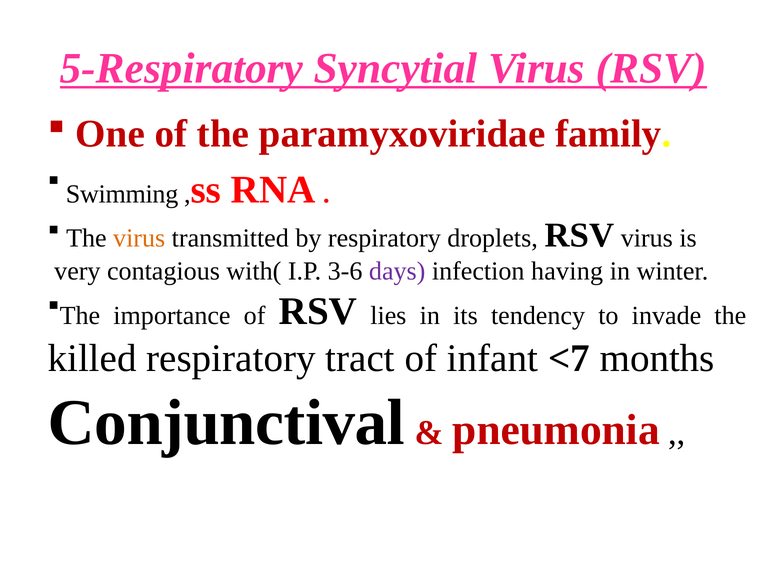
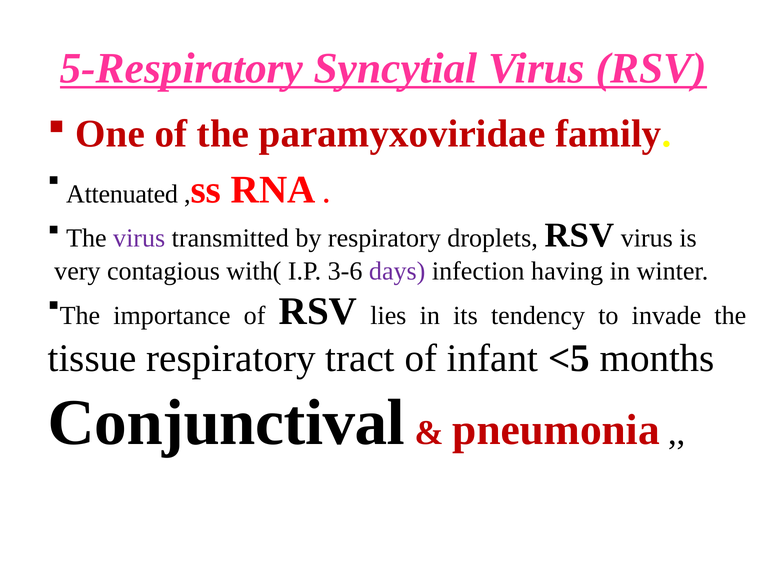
Swimming: Swimming -> Attenuated (122, 194)
virus colour: orange -> purple (139, 238)
killed: killed -> tissue (92, 358)
<7: <7 -> <5 (569, 358)
